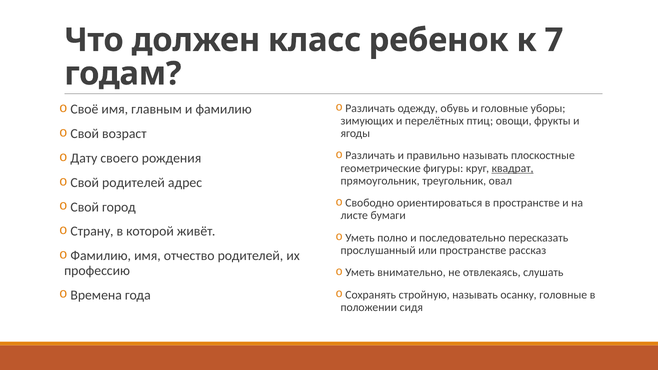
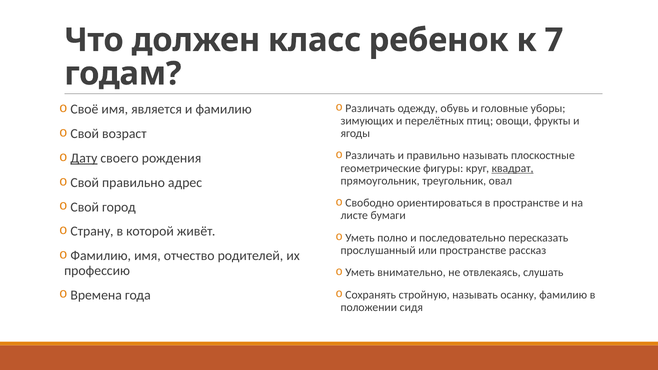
главным: главным -> является (157, 109)
Дату underline: none -> present (84, 158)
Свой родителей: родителей -> правильно (133, 183)
осанку головные: головные -> фамилию (563, 295)
